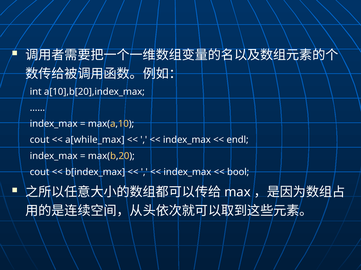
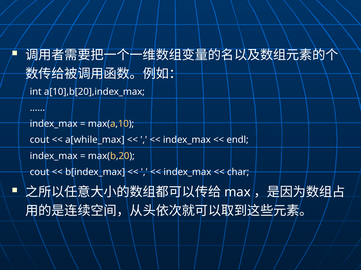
bool: bool -> char (238, 172)
